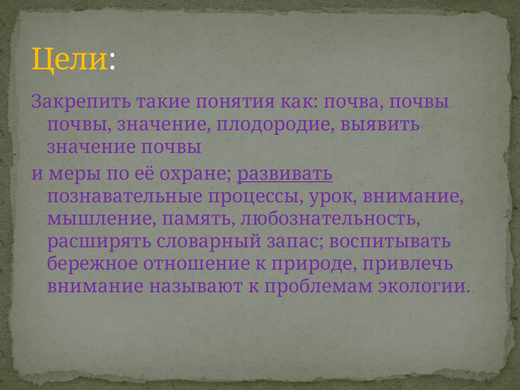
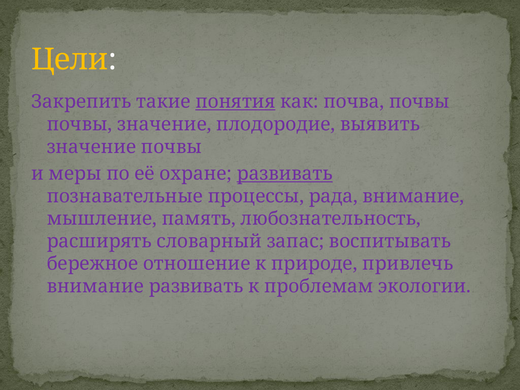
понятия underline: none -> present (235, 102)
урок: урок -> рада (333, 196)
внимание называют: называют -> развивать (196, 286)
